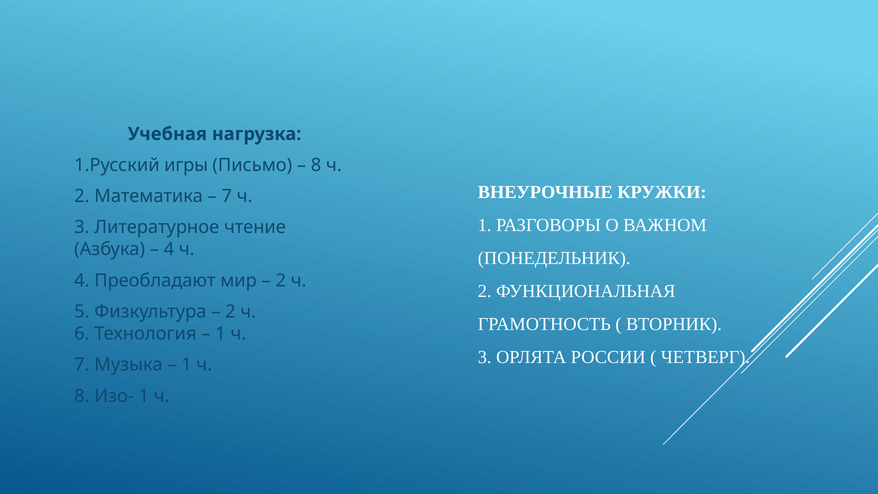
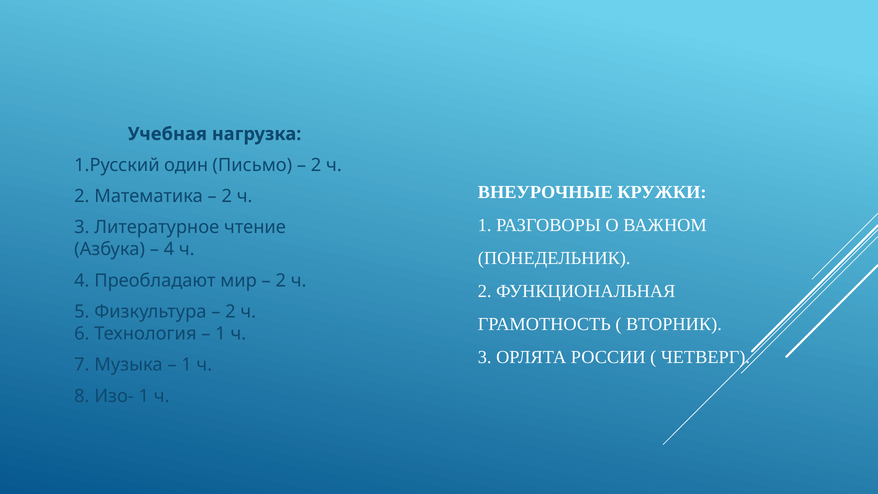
игры: игры -> один (186, 165)
8: 8 -> 2 (316, 165)
7: 7 -> 2 (227, 196)
